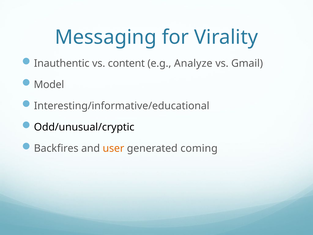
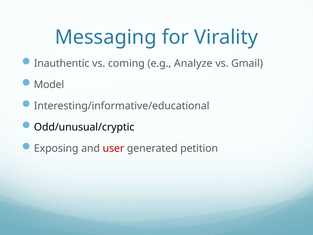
content: content -> coming (126, 63)
Backfires: Backfires -> Exposing (56, 148)
user colour: orange -> red (113, 148)
coming: coming -> petition (199, 148)
